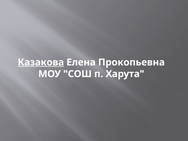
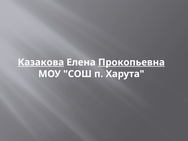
Прокопьевна underline: none -> present (131, 62)
